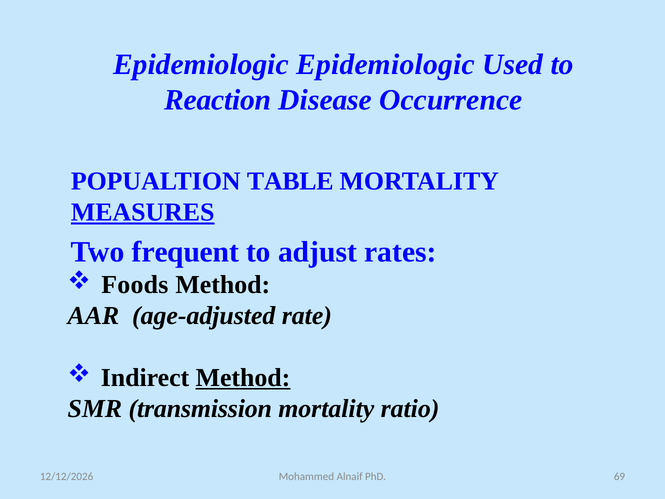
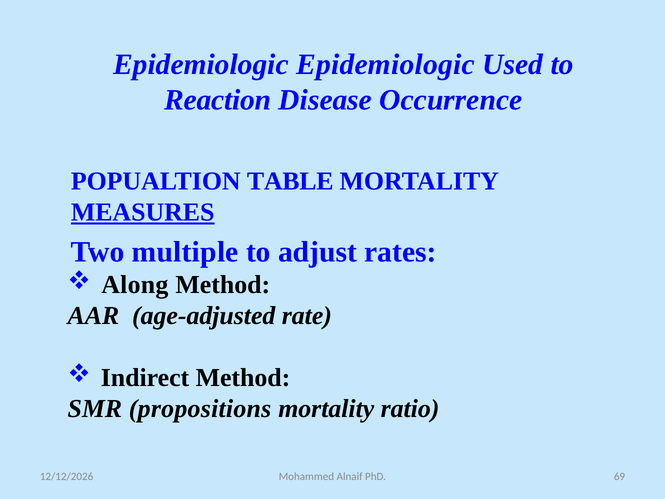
frequent: frequent -> multiple (185, 252)
Foods: Foods -> Along (135, 285)
Method underline: present -> none (243, 378)
transmission: transmission -> propositions (200, 409)
